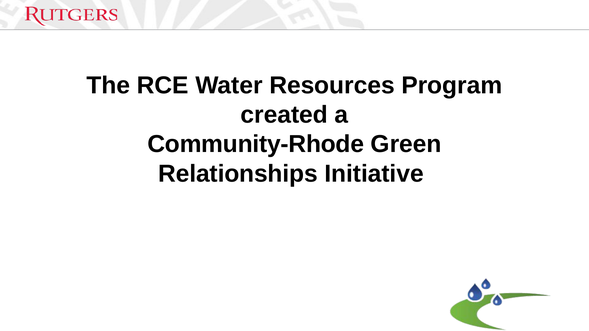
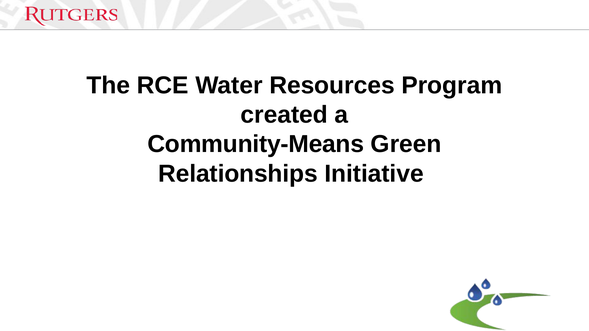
Community-Rhode: Community-Rhode -> Community-Means (256, 144)
